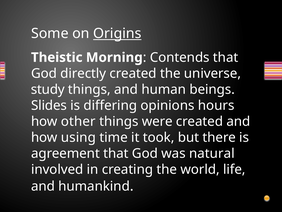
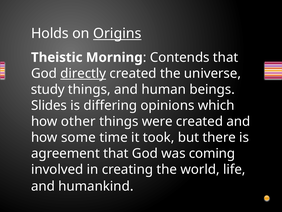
Some: Some -> Holds (50, 33)
directly underline: none -> present (83, 73)
hours: hours -> which (216, 105)
using: using -> some (78, 137)
natural: natural -> coming (212, 153)
